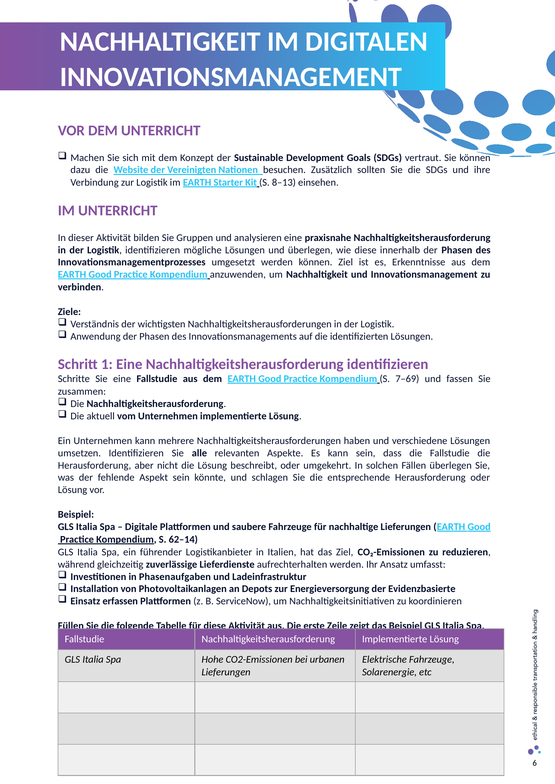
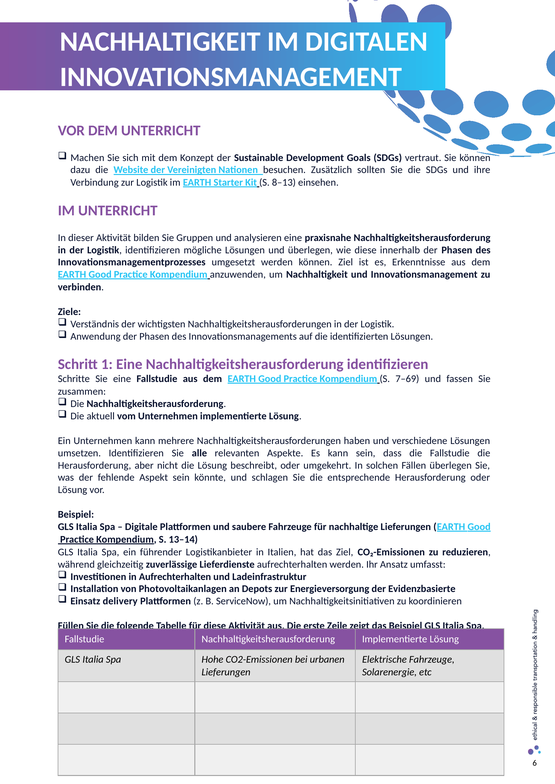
62–14: 62–14 -> 13–14 (183, 540)
in Phasenaufgaben: Phasenaufgaben -> Aufrechterhalten (175, 577)
erfassen: erfassen -> delivery (120, 602)
